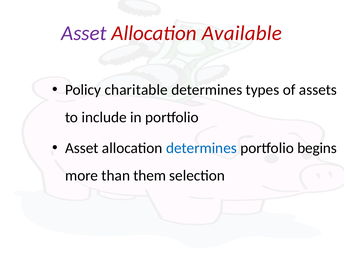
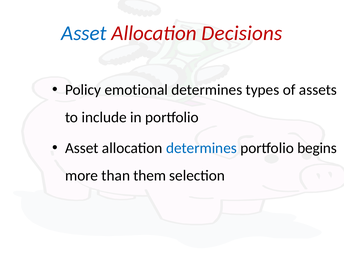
Asset colour: purple -> blue (84, 33)
Available: Available -> Decisions (242, 33)
charitable: charitable -> emotional (136, 90)
